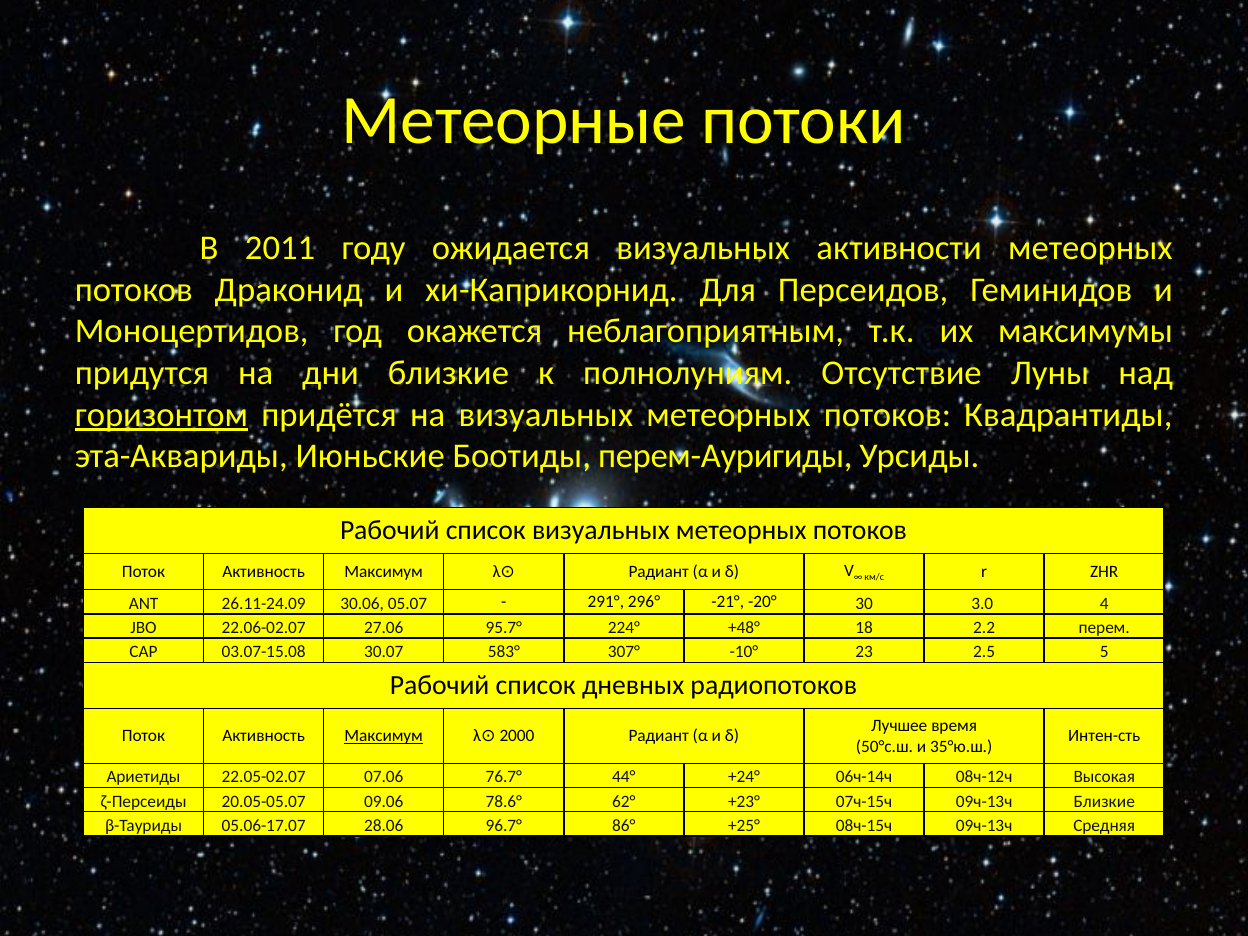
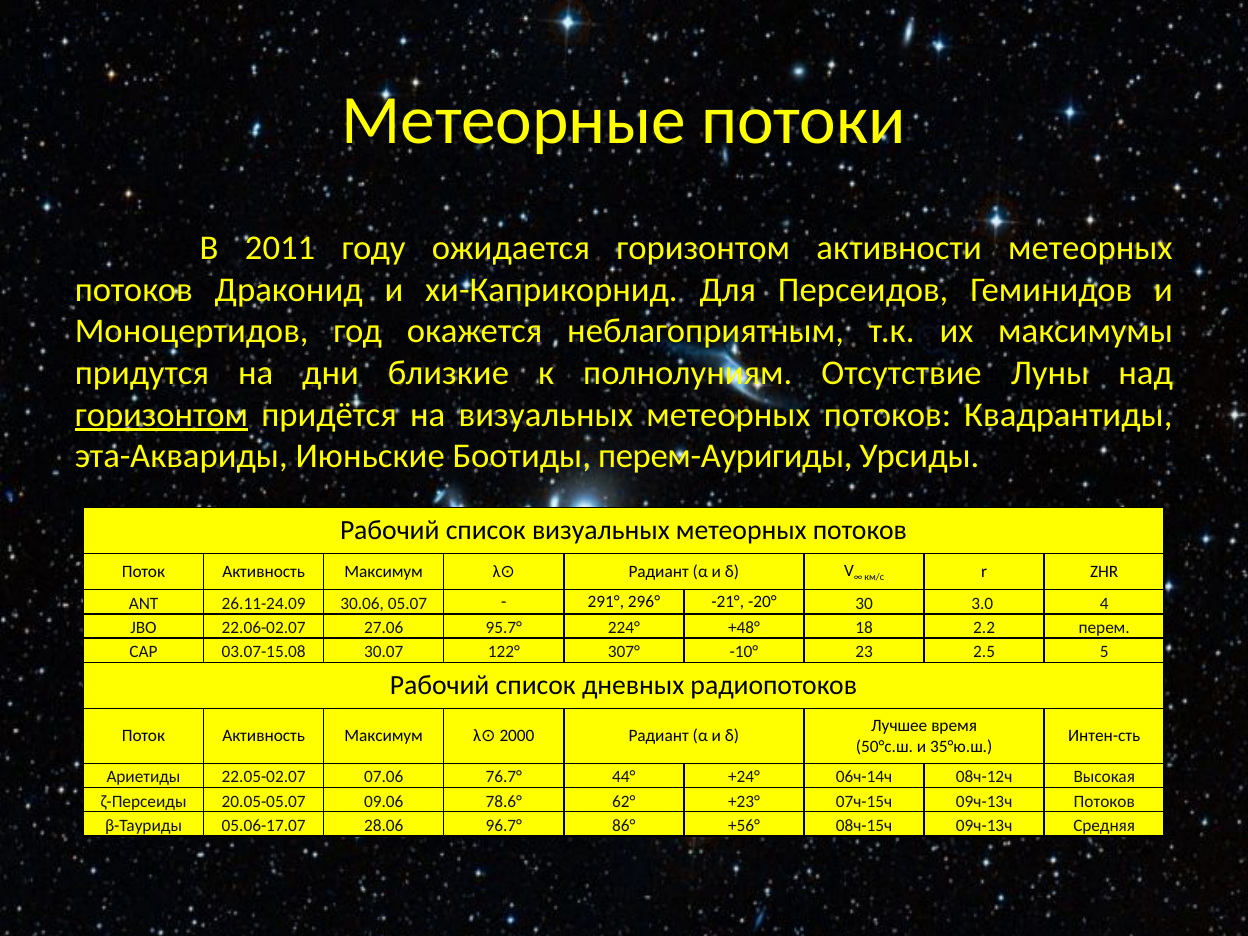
ожидается визуальных: визуальных -> горизонтом (703, 248)
583°: 583° -> 122° (504, 652)
Максимум underline: present -> none (384, 736)
09ч-13ч Близкие: Близкие -> Потоков (1104, 801)
+25°: +25° -> +56° (744, 826)
